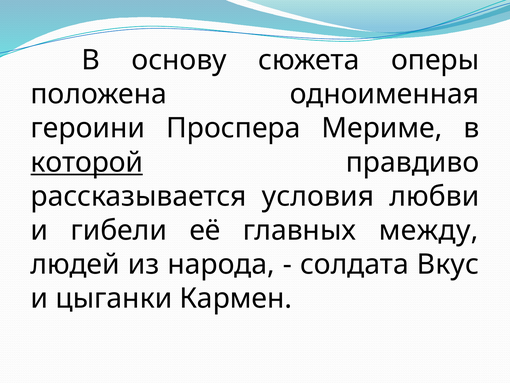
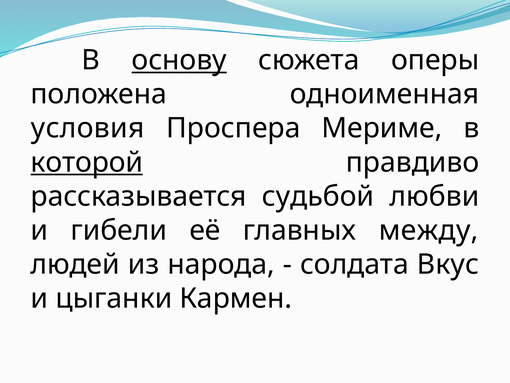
основу underline: none -> present (179, 60)
героини: героини -> условия (88, 128)
условия: условия -> судьбой (318, 196)
